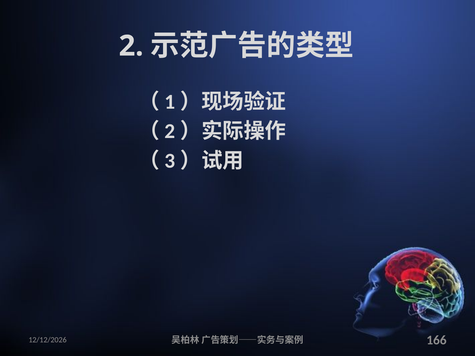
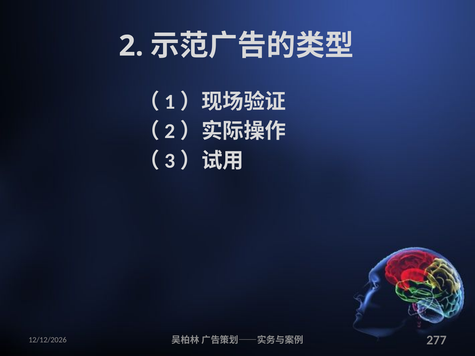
166: 166 -> 277 (436, 340)
